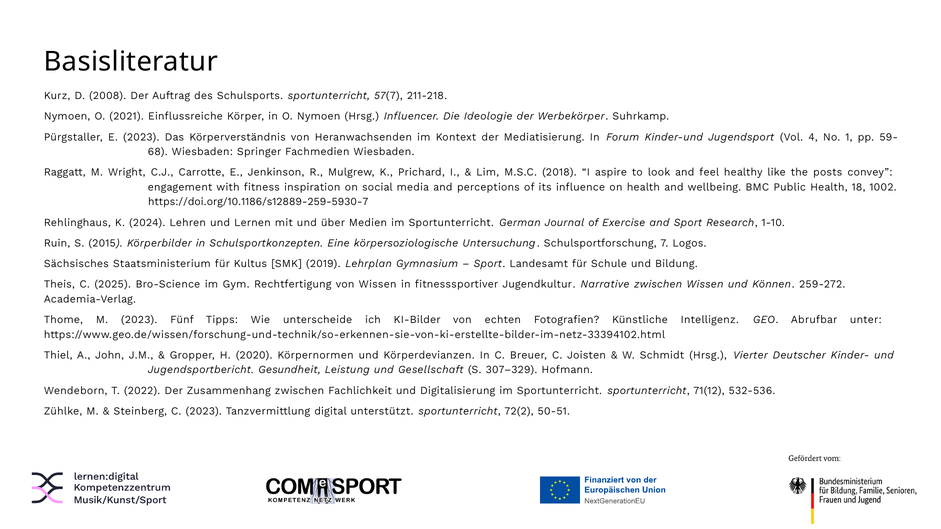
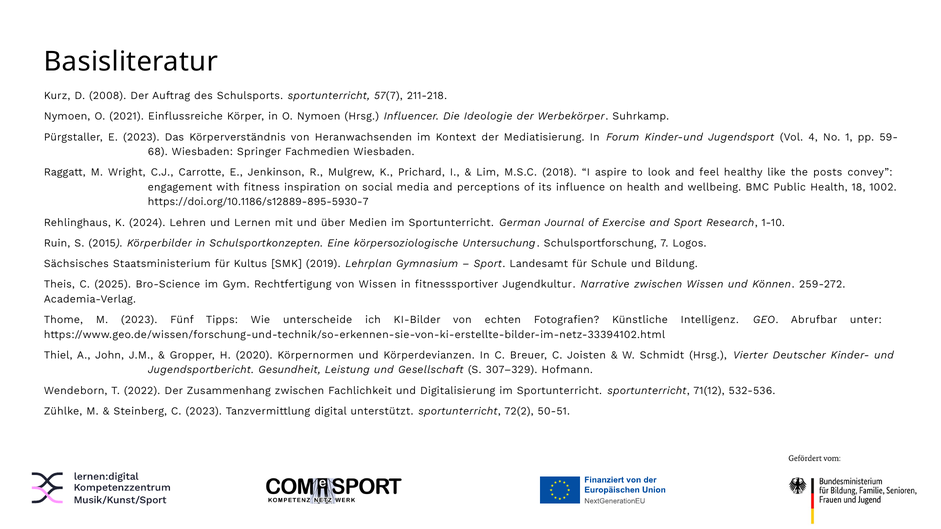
https://doi.org/10.1186/s12889-259-5930-7: https://doi.org/10.1186/s12889-259-5930-7 -> https://doi.org/10.1186/s12889-895-5930-7 (258, 202)
